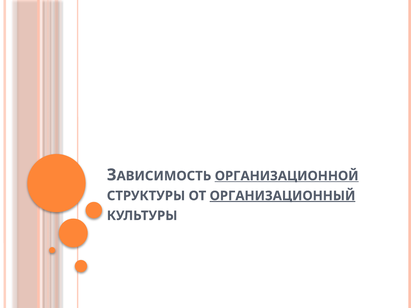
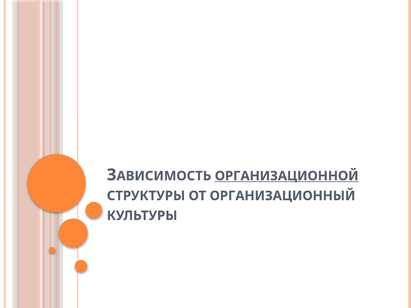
ОРГАНИЗАЦИОННЫЙ underline: present -> none (283, 196)
